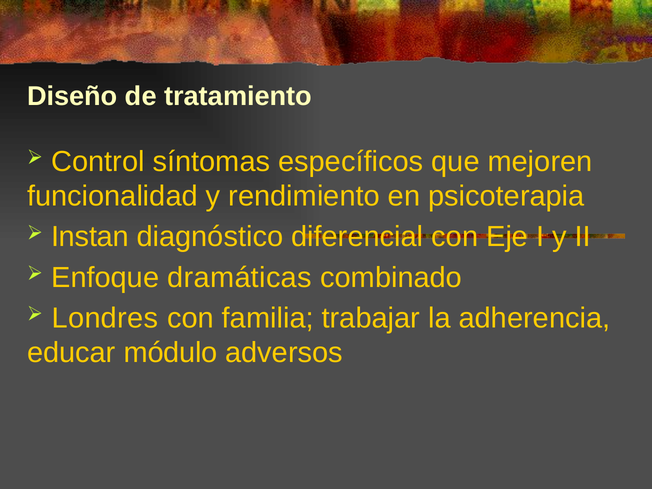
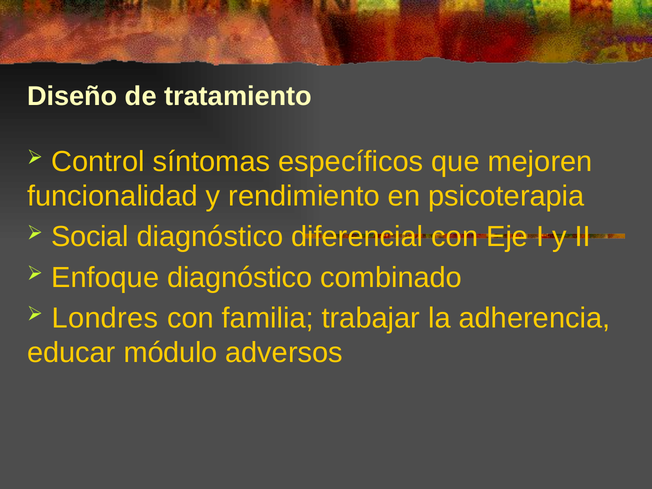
Instan: Instan -> Social (90, 237)
Enfoque dramáticas: dramáticas -> diagnóstico (240, 277)
